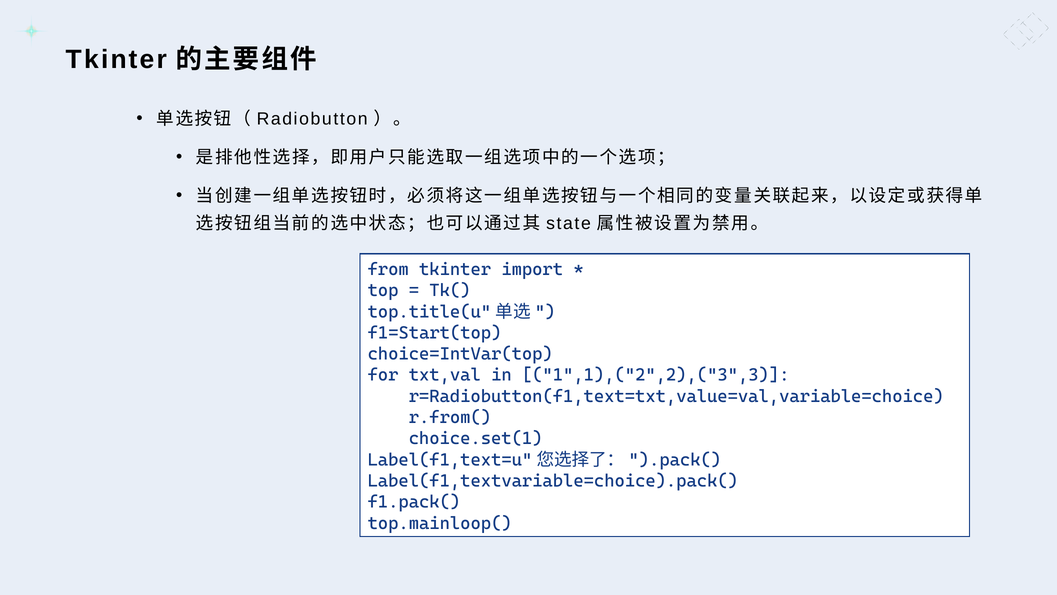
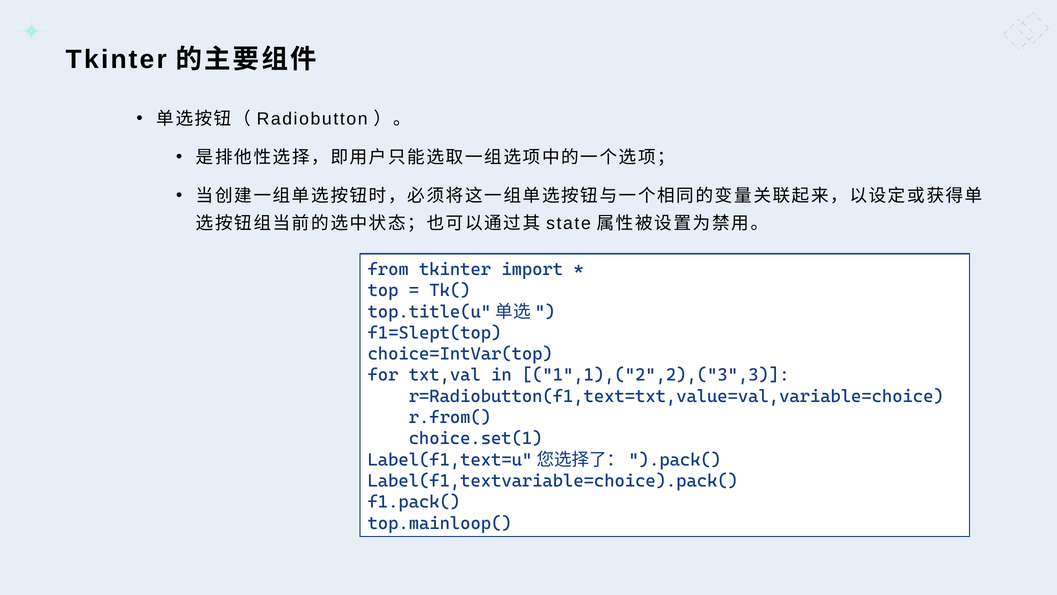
f1=Start(top: f1=Start(top -> f1=Slept(top (435, 333)
